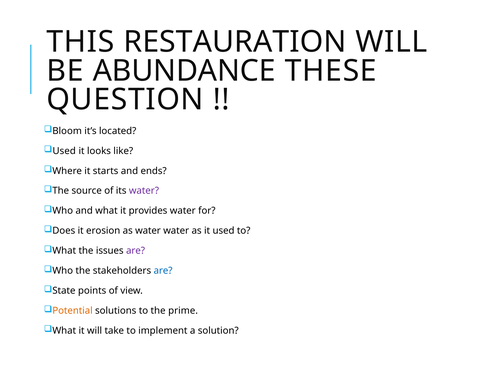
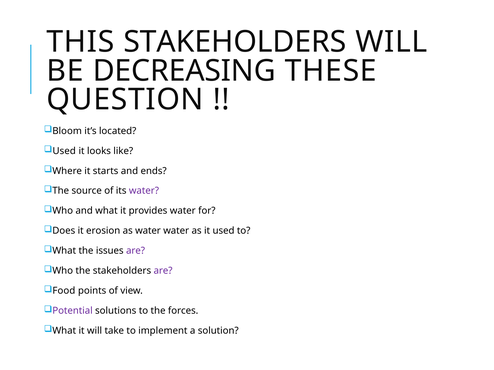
THIS RESTAURATION: RESTAURATION -> STAKEHOLDERS (235, 42)
ABUNDANCE: ABUNDANCE -> DECREASING (184, 71)
are colour: blue -> purple (163, 271)
State: State -> Food (64, 291)
Potential colour: orange -> purple (73, 311)
prime: prime -> forces (183, 311)
